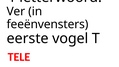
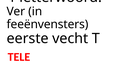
vogel: vogel -> vecht (70, 38)
